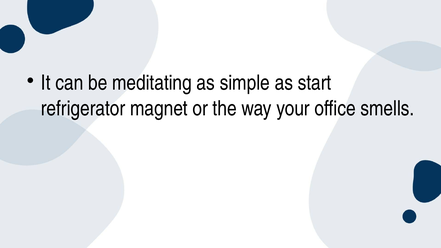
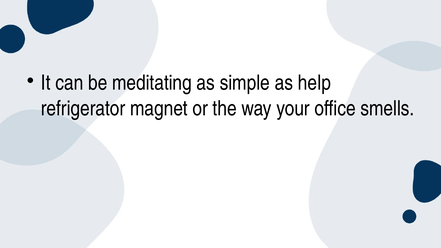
start: start -> help (314, 83)
